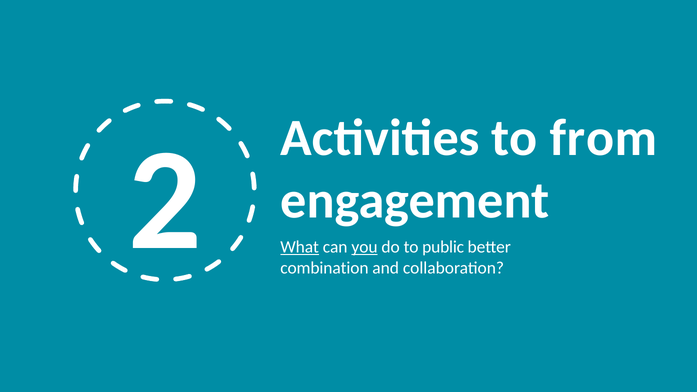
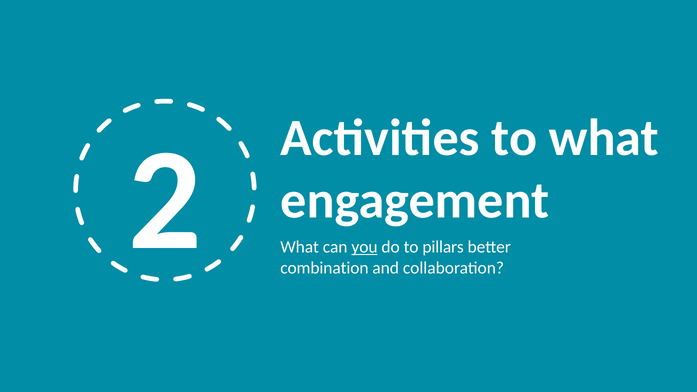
to from: from -> what (604, 138)
What underline: present -> none (300, 247)
public: public -> pillars (443, 247)
